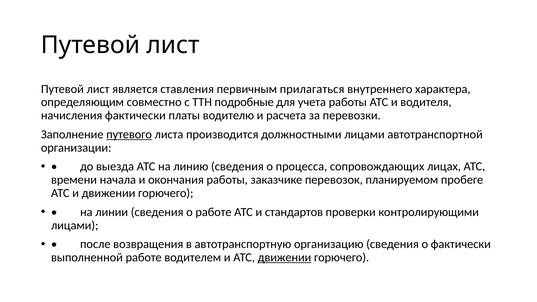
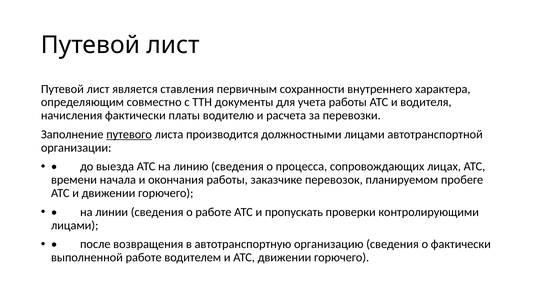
прилагаться: прилагаться -> сохранности (312, 89)
подробные: подробные -> документы (244, 102)
стандартов: стандартов -> пропускать (294, 212)
движении underline: present -> none (284, 258)
